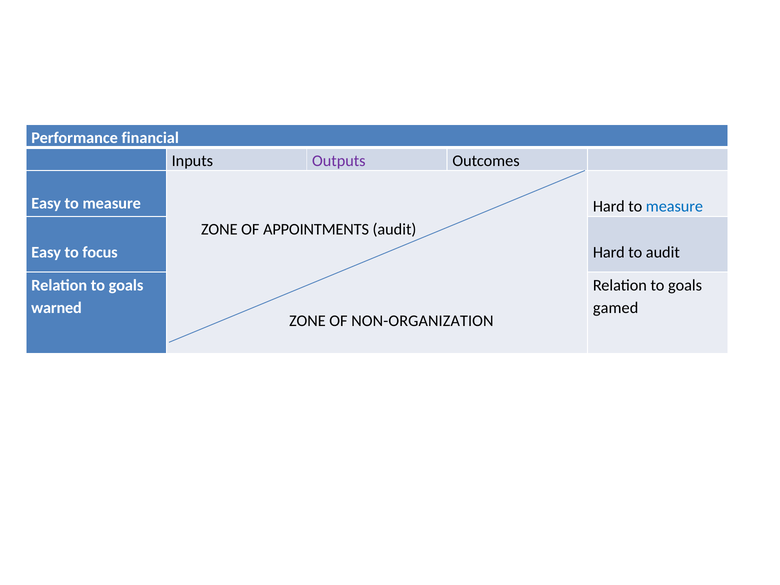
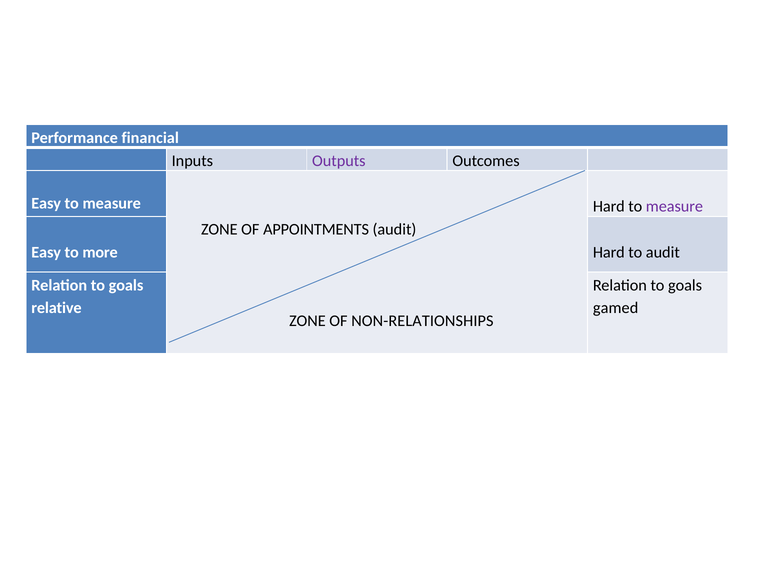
measure colour: blue -> purple (674, 206)
focus: focus -> more (100, 252)
warned: warned -> relative (56, 308)
NON-ORGANIZATION: NON-ORGANIZATION -> NON-RELATIONSHIPS (422, 321)
